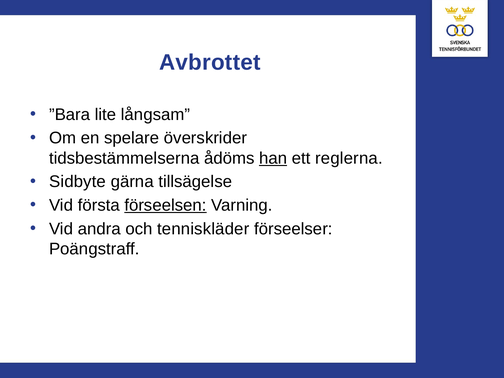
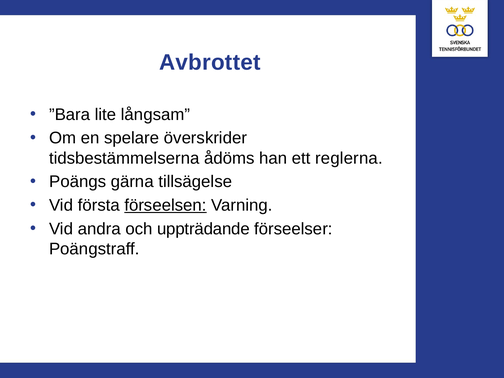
han underline: present -> none (273, 158)
Sidbyte: Sidbyte -> Poängs (78, 182)
tenniskläder: tenniskläder -> uppträdande (203, 229)
